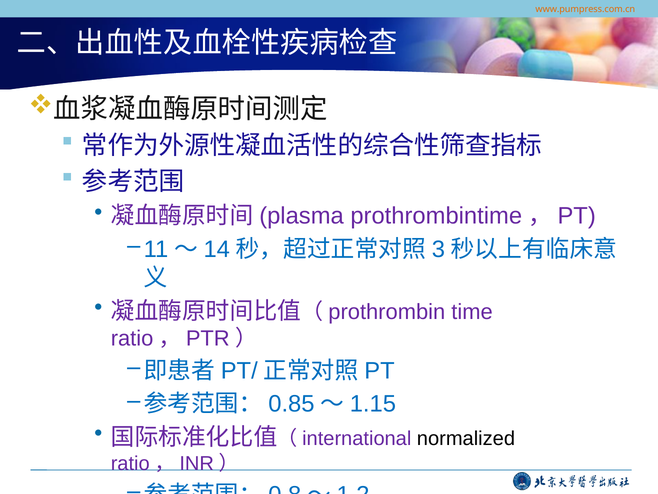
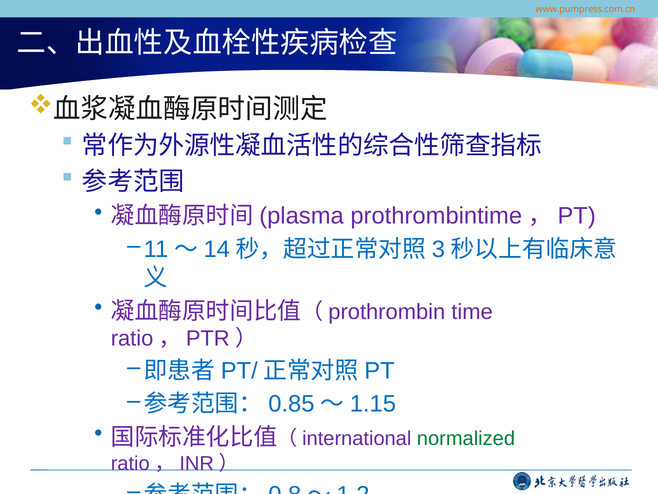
normalized colour: black -> green (466, 438)
